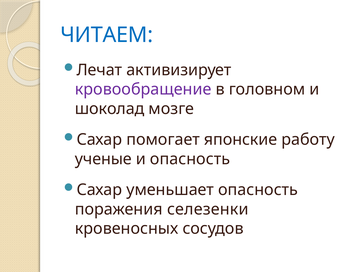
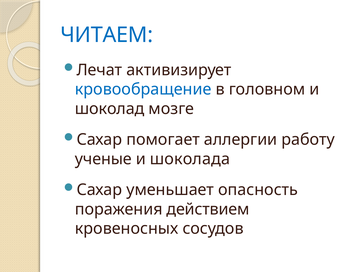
кровообращение colour: purple -> blue (143, 89)
японские: японские -> аллергии (241, 139)
и опасность: опасность -> шоколада (190, 159)
селезенки: селезенки -> действием (208, 209)
